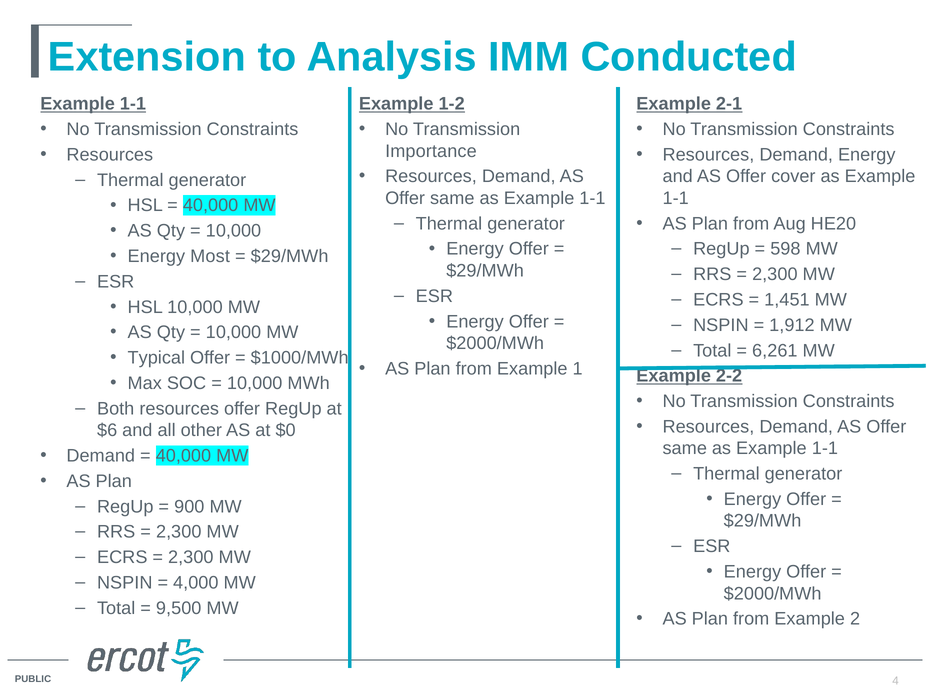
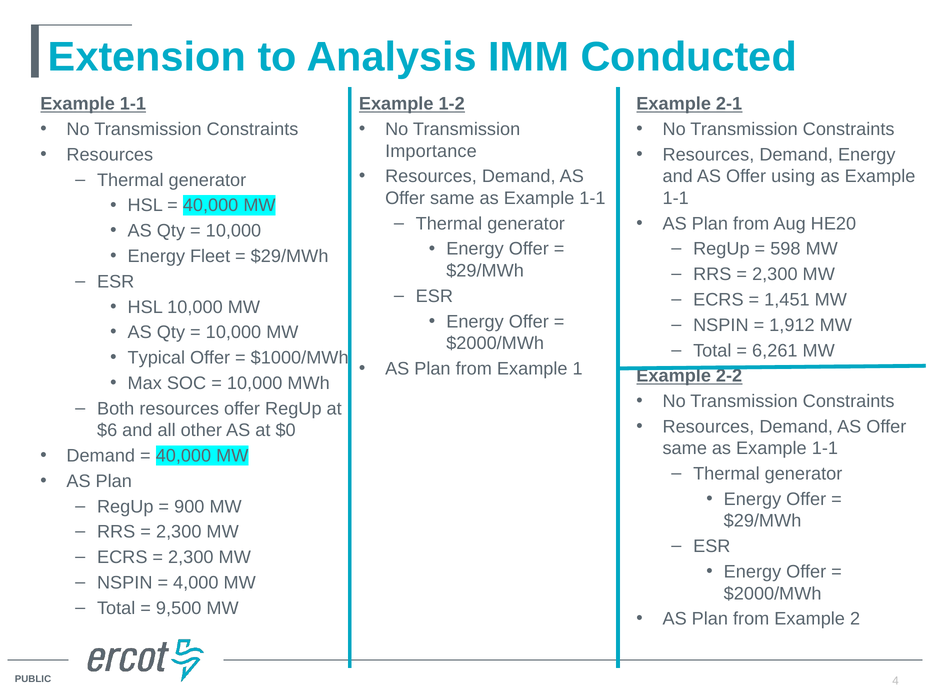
cover: cover -> using (793, 176)
Most: Most -> Fleet (210, 256)
